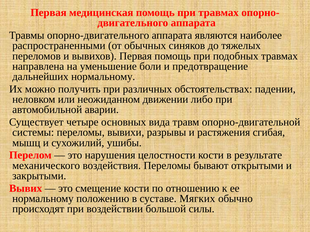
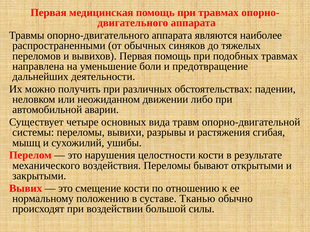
дальнейших нормальному: нормальному -> деятельности (103, 77)
Мягких: Мягких -> Тканью (197, 199)
